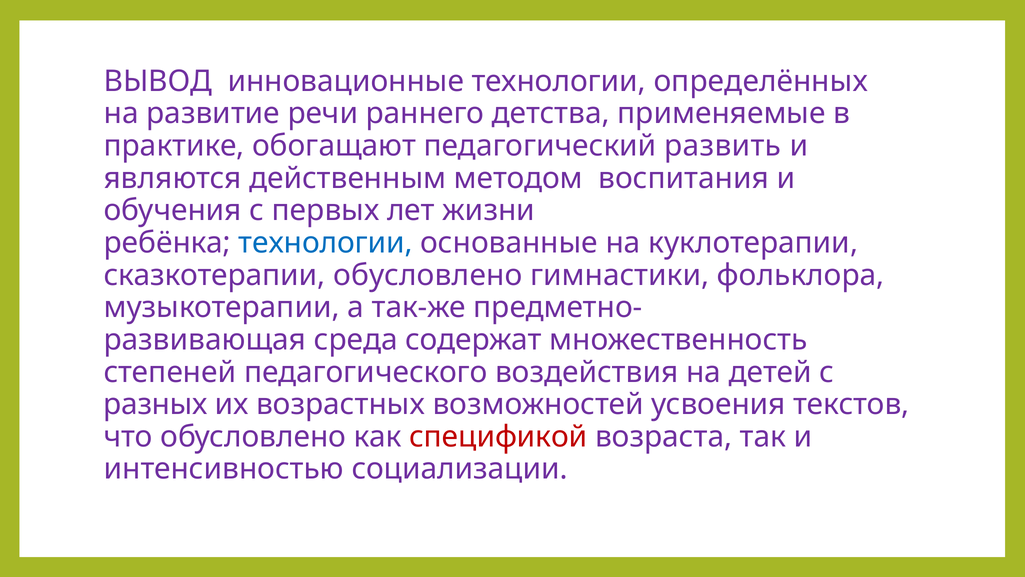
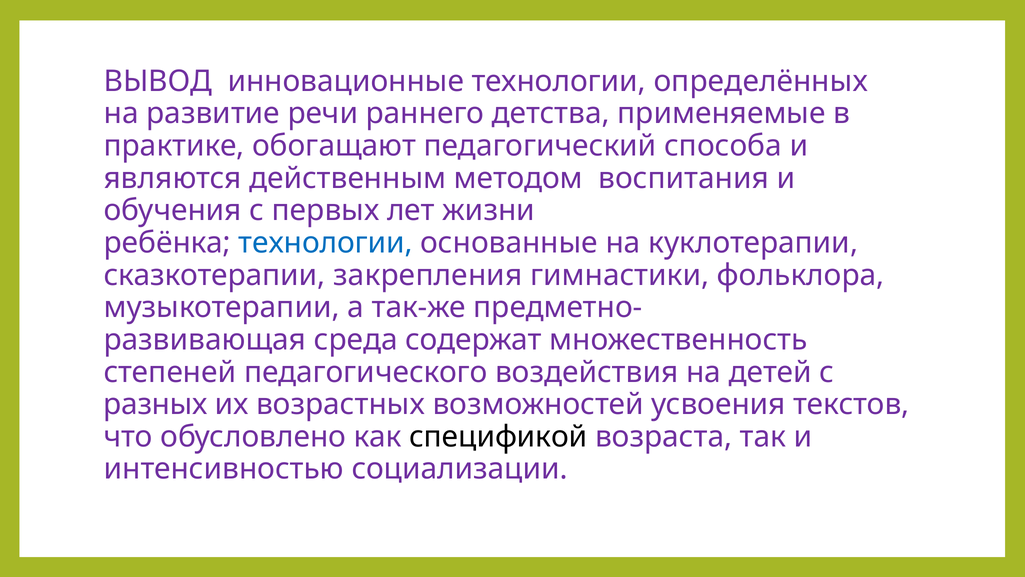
развить: развить -> способа (723, 146)
сказкотерапии обусловлено: обусловлено -> закрепления (428, 275)
спецификой colour: red -> black (498, 436)
